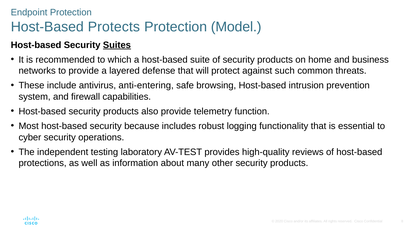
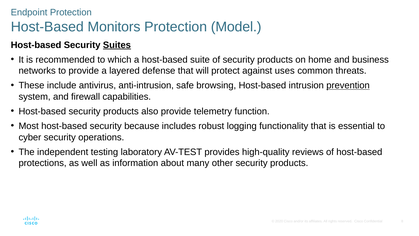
Protects: Protects -> Monitors (114, 27)
such: such -> uses (285, 71)
anti-entering: anti-entering -> anti-intrusion (146, 85)
prevention underline: none -> present (348, 85)
